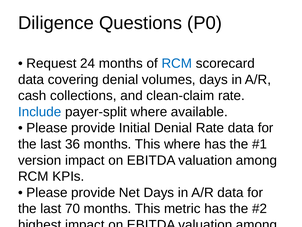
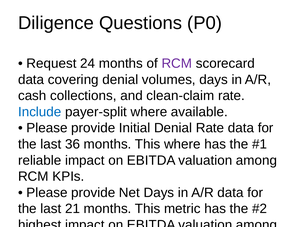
RCM colour: blue -> purple (177, 63)
version: version -> reliable (40, 160)
70: 70 -> 21 (73, 208)
